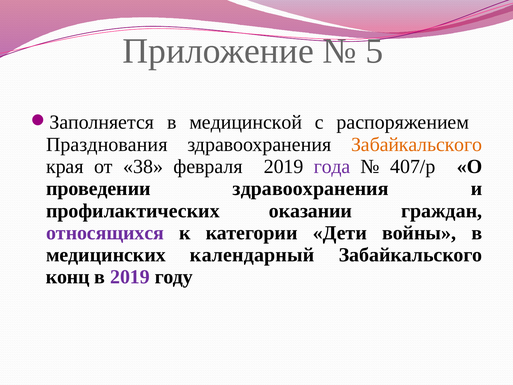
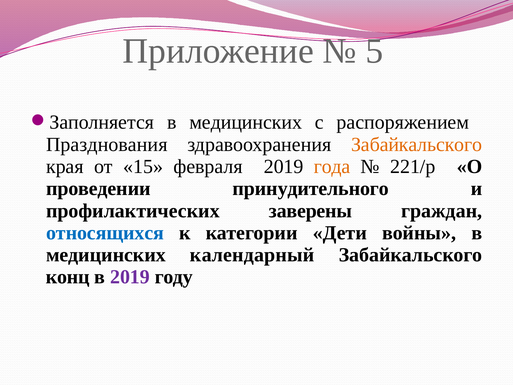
медицинской: медицинской -> медицинских (246, 122)
38: 38 -> 15 (143, 166)
года colour: purple -> orange (332, 166)
407/р: 407/р -> 221/р (413, 166)
проведении здравоохранения: здравоохранения -> принудительного (311, 189)
оказании: оказании -> заверены (311, 211)
относящихся colour: purple -> blue (105, 233)
